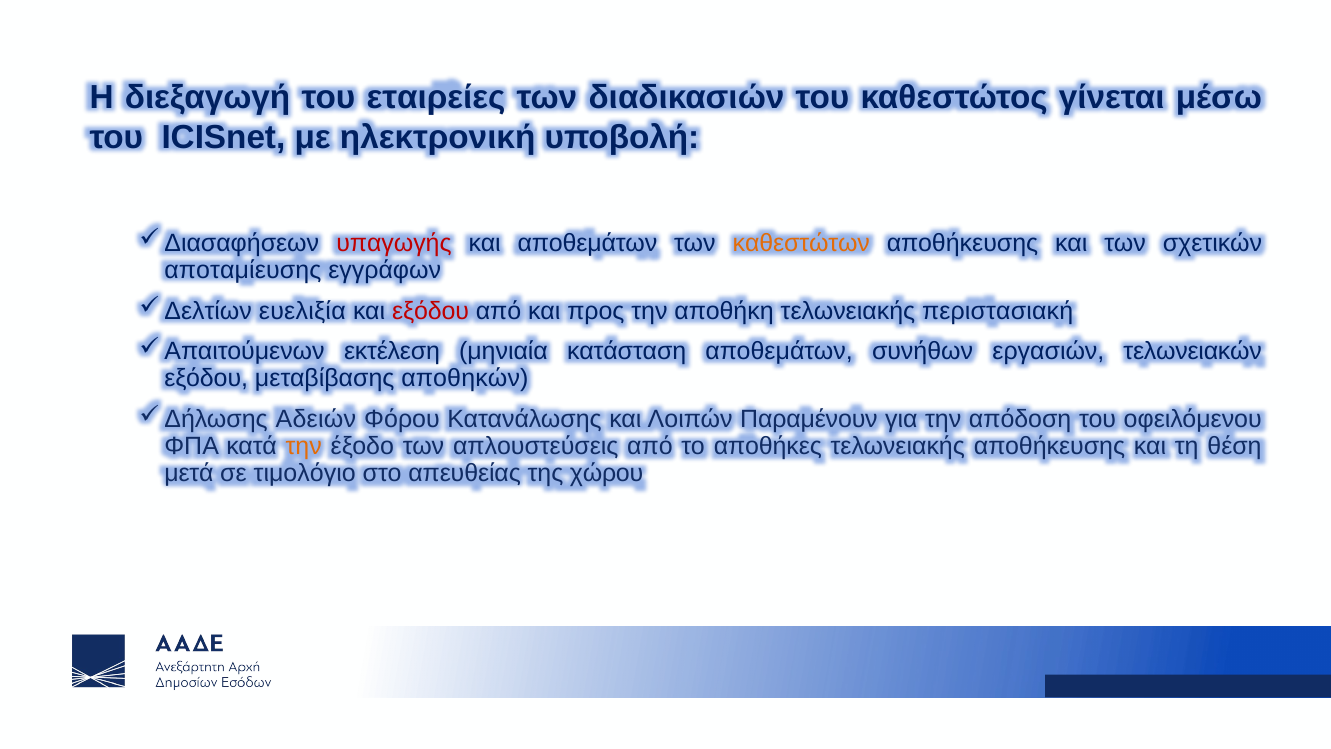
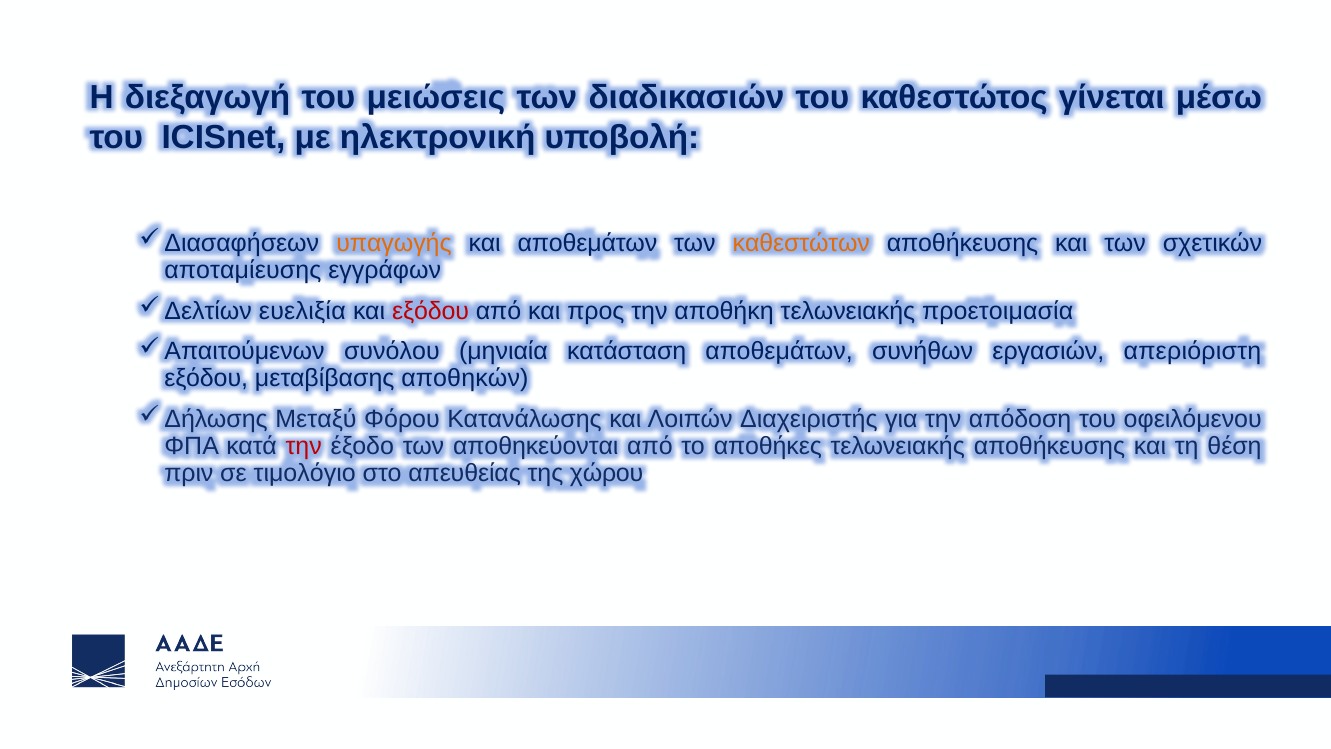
εταιρείες: εταιρείες -> μειώσεις (436, 98)
υπαγωγής colour: red -> orange (394, 243)
περιστασιακή: περιστασιακή -> προετοιμασία (998, 311)
εκτέλεση: εκτέλεση -> συνόλου (392, 352)
τελωνειακών: τελωνειακών -> απεριόριστη (1192, 352)
Αδειών: Αδειών -> Μεταξύ (316, 419)
Παραμένουν: Παραμένουν -> Διαχειριστής (809, 419)
την colour: orange -> red (304, 446)
απλουστεύσεις: απλουστεύσεις -> αποθηκεύονται (536, 446)
μετά: μετά -> πριν (189, 473)
